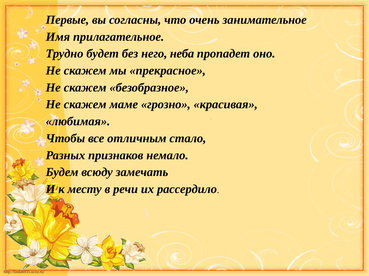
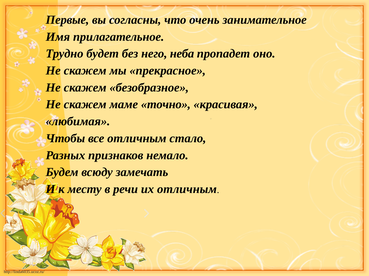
грозно: грозно -> точно (166, 105)
их рассердило: рассердило -> отличным (187, 190)
